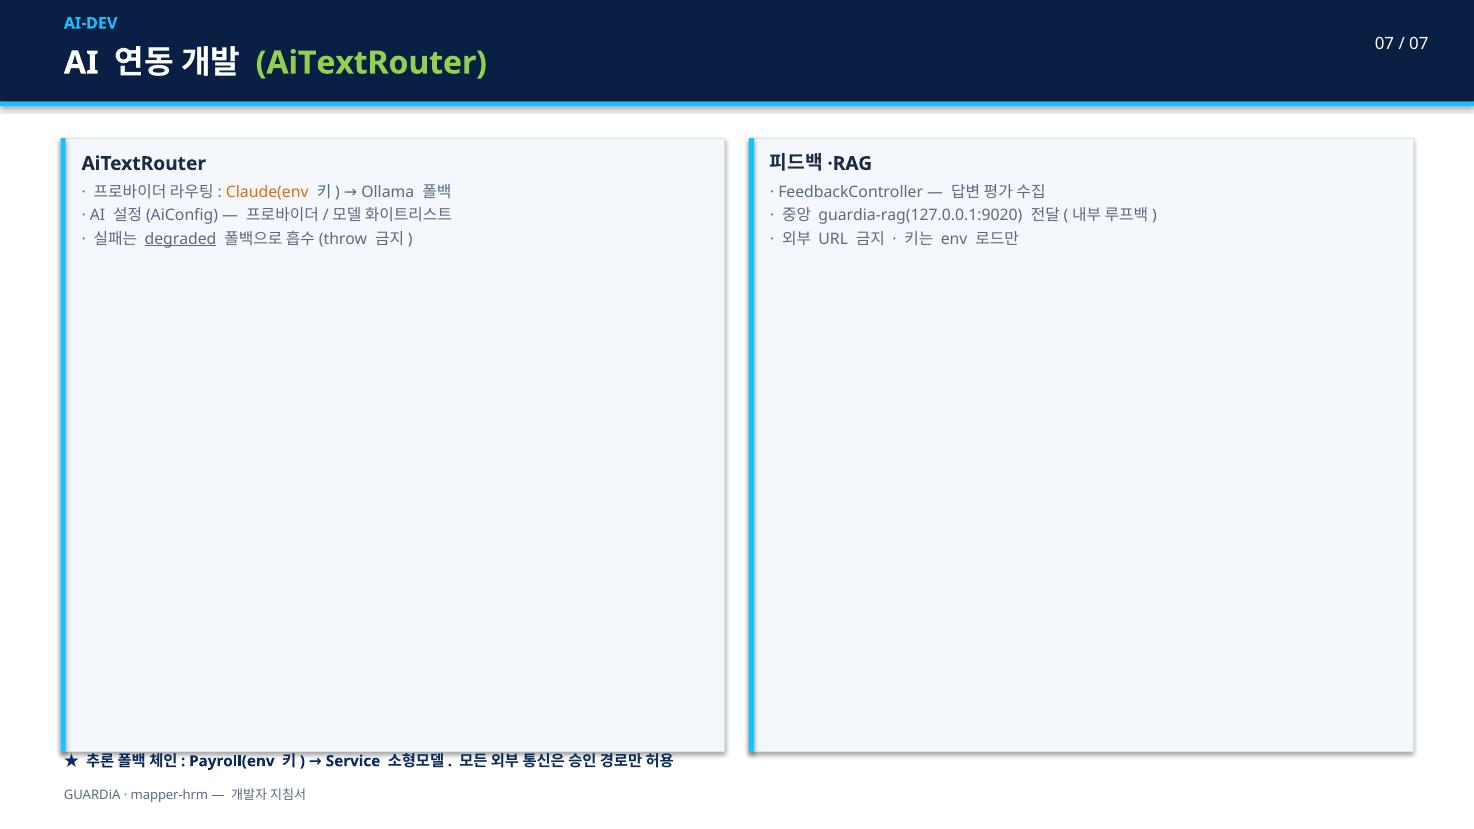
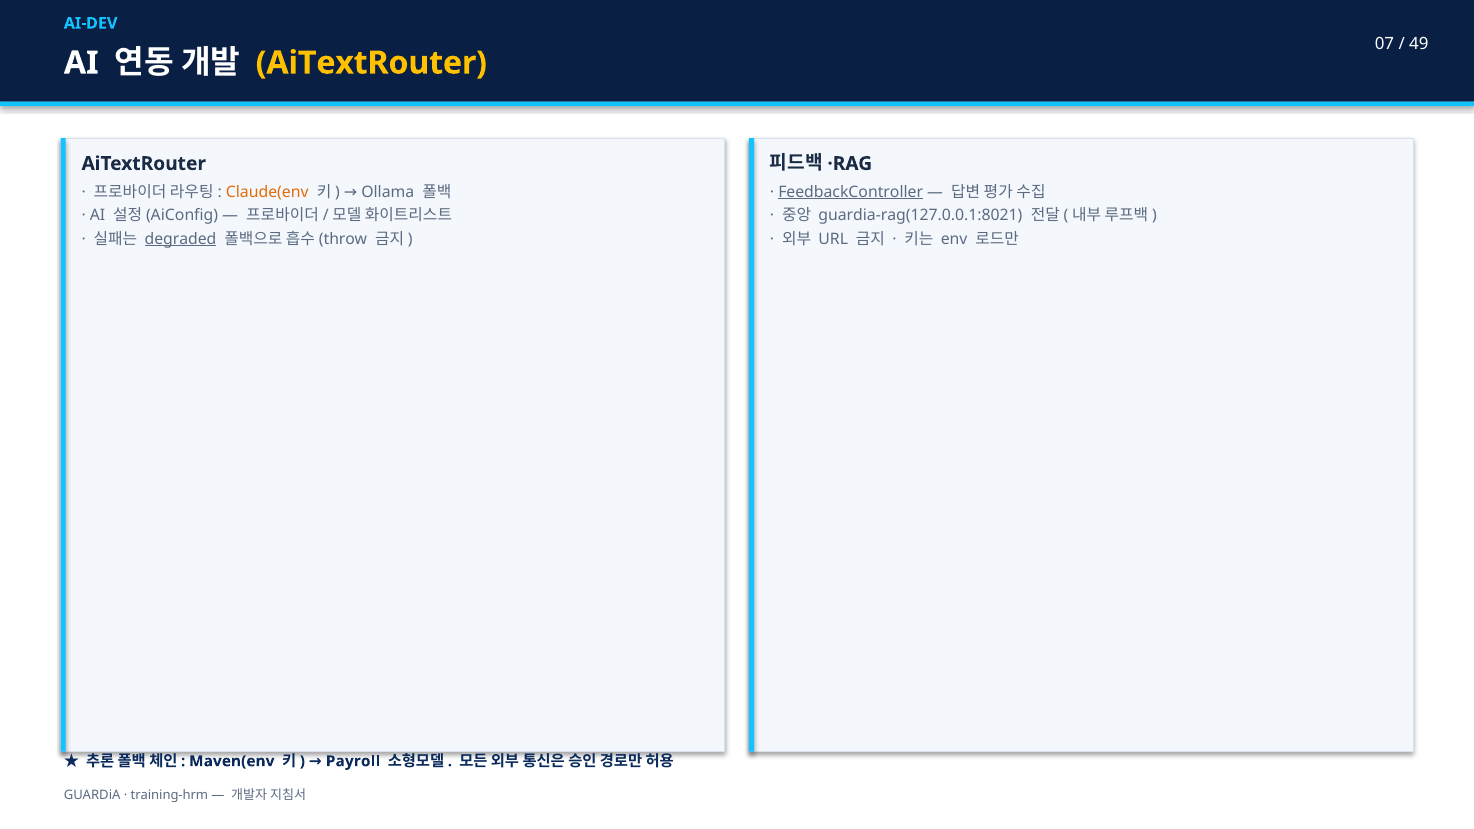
07: 07 -> 49 (1419, 44)
AiTextRouter colour: light green -> yellow (371, 63)
FeedbackController underline: none -> present (851, 192)
guardia-rag(127.0.0.1:9020: guardia-rag(127.0.0.1:9020 -> guardia-rag(127.0.0.1:8021 (920, 216)
Payroll(env: Payroll(env -> Maven(env (232, 761)
Service: Service -> Payroll (353, 761)
mapper-hrm: mapper-hrm -> training-hrm (169, 795)
